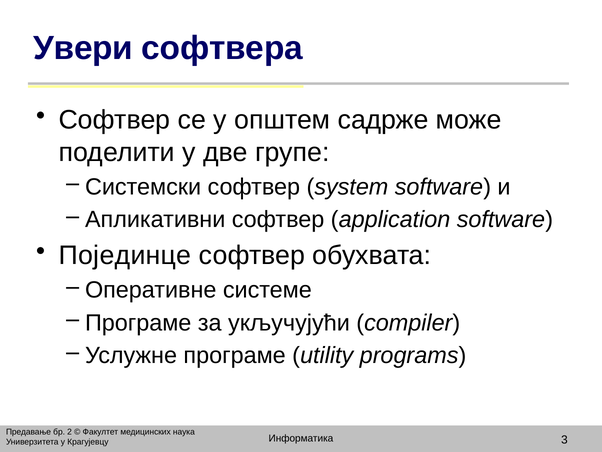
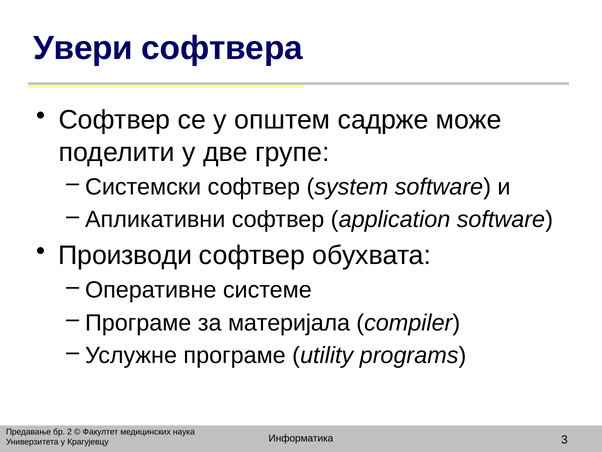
Појединце: Појединце -> Производи (125, 255)
укључујући: укључујући -> материјала (289, 323)
